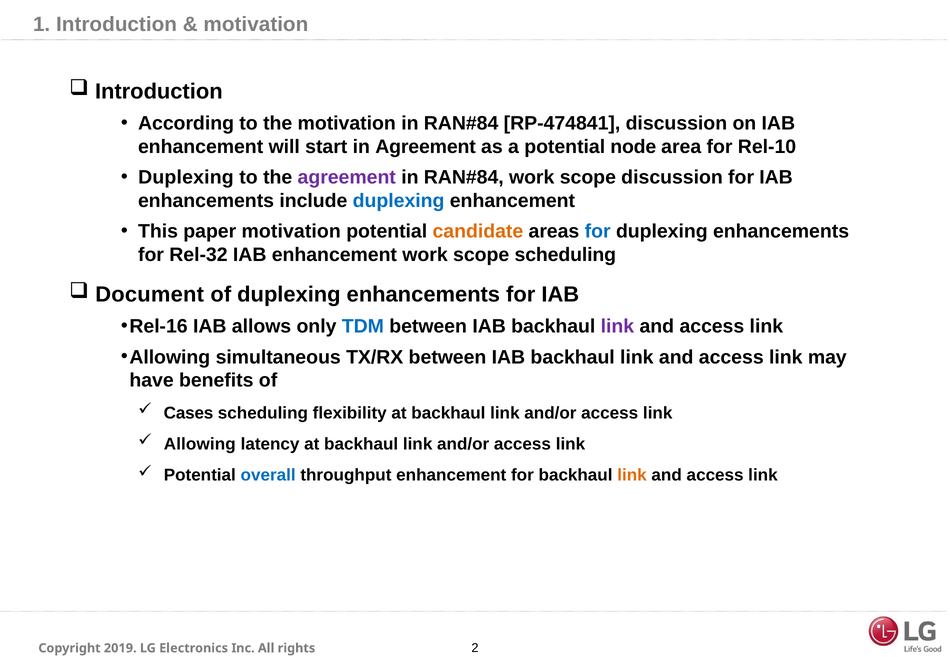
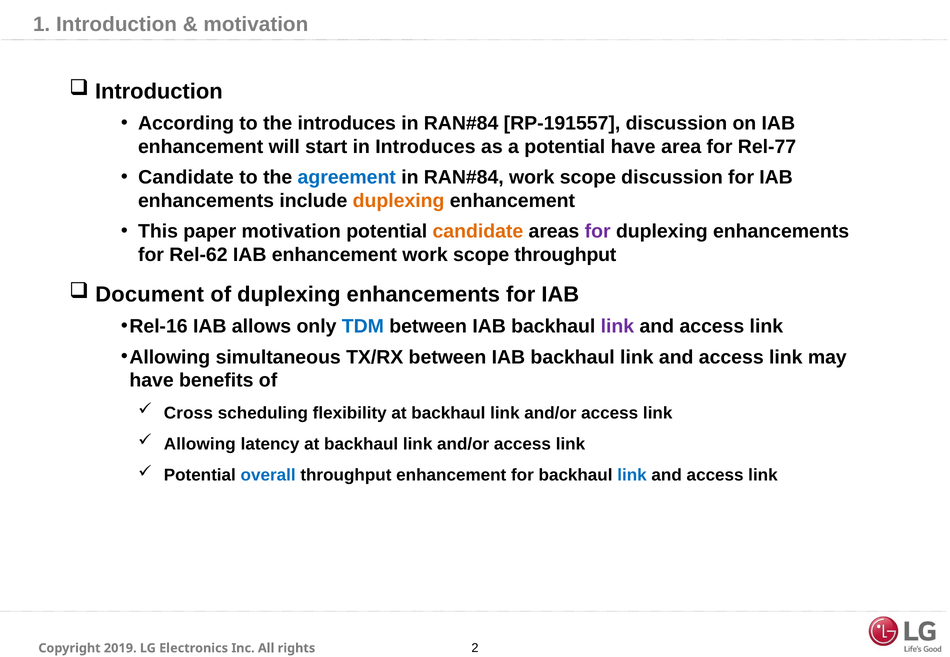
the motivation: motivation -> introduces (347, 124)
RP-474841: RP-474841 -> RP-191557 (562, 124)
in Agreement: Agreement -> Introduces (425, 147)
potential node: node -> have (633, 147)
Rel-10: Rel-10 -> Rel-77 (767, 147)
Duplexing: Duplexing -> Candidate (186, 178)
agreement colour: purple -> blue (347, 178)
duplexing colour: blue -> orange (399, 201)
for colour: blue -> purple (598, 232)
Rel-32: Rel-32 -> Rel-62 (198, 255)
scope scheduling: scheduling -> throughput (565, 255)
Cases: Cases -> Cross (188, 413)
link colour: orange -> blue (632, 476)
